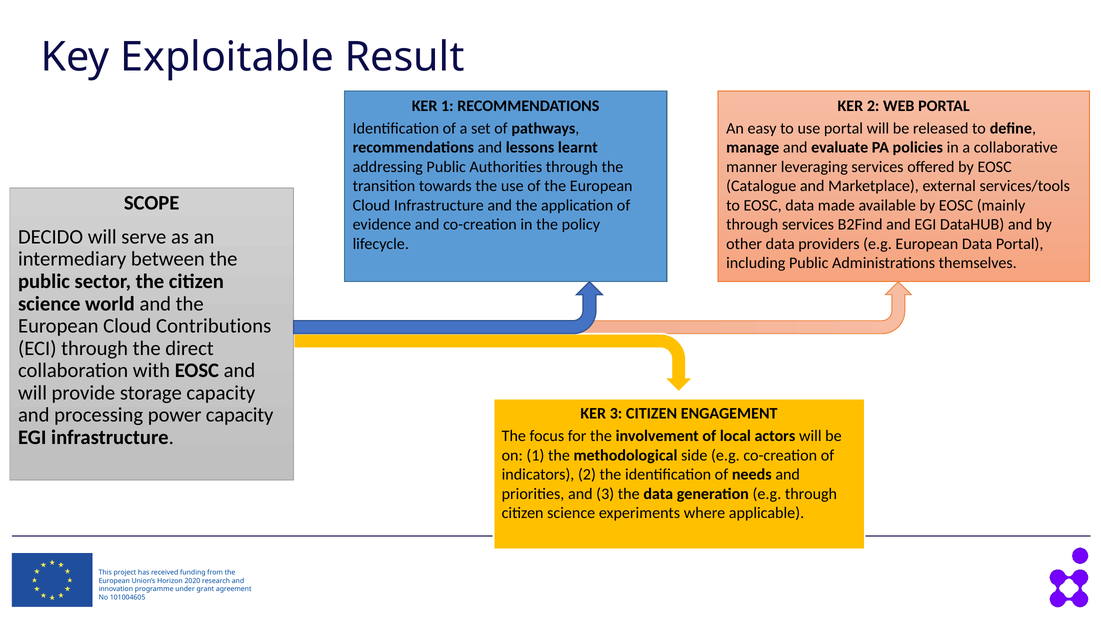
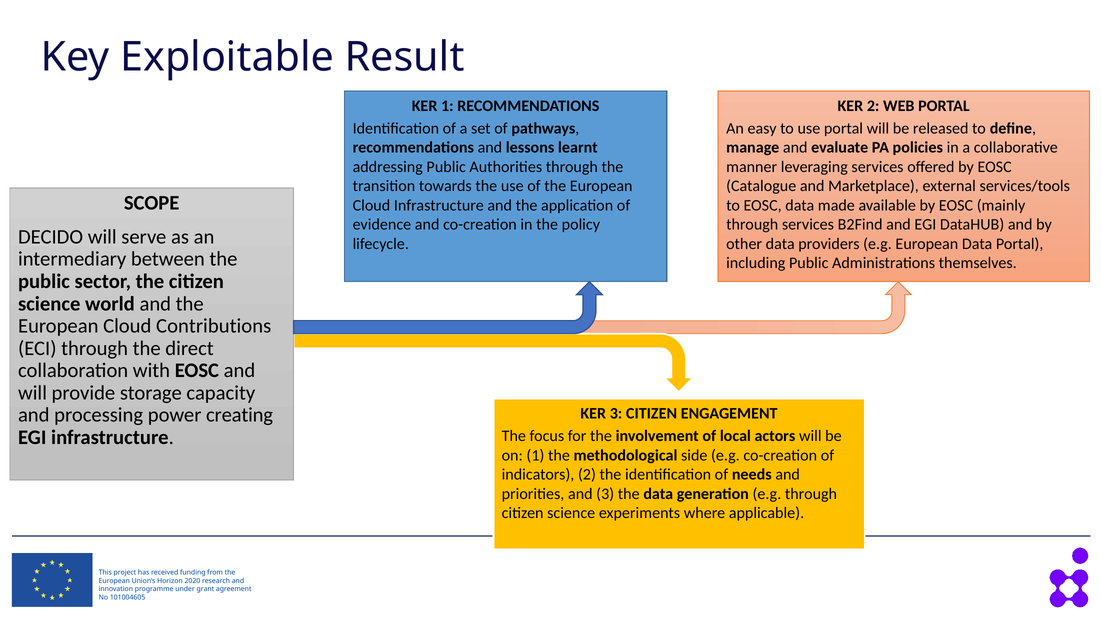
power capacity: capacity -> creating (240, 415)
